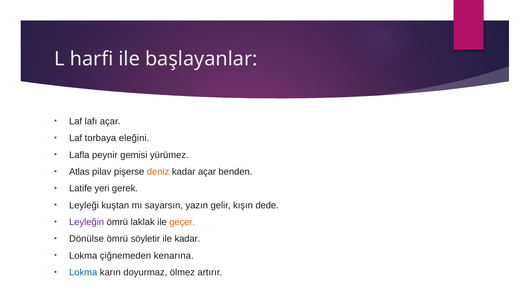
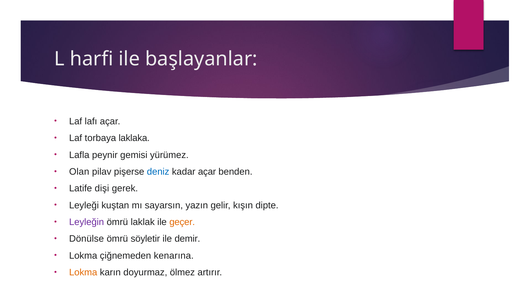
eleğini: eleğini -> laklaka (134, 138)
Atlas: Atlas -> Olan (79, 172)
deniz colour: orange -> blue (158, 172)
yeri: yeri -> dişi (102, 189)
dede: dede -> dipte (267, 205)
ile kadar: kadar -> demir (187, 239)
Lokma colour: blue -> orange (83, 273)
